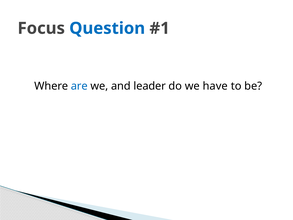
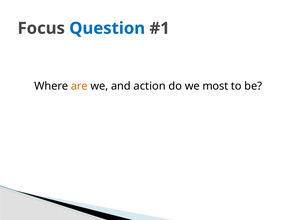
are colour: blue -> orange (79, 86)
leader: leader -> action (150, 86)
have: have -> most (215, 86)
